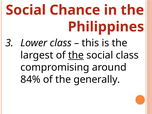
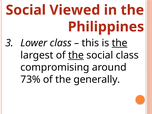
Chance: Chance -> Viewed (75, 10)
the underline: none -> present (120, 43)
84%: 84% -> 73% (30, 79)
